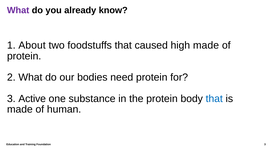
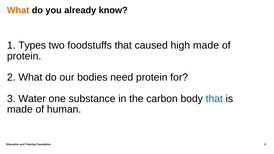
What colour: purple -> orange (18, 10)
About: About -> Types (32, 45)
Active: Active -> Water (32, 99)
the protein: protein -> carbon (162, 99)
